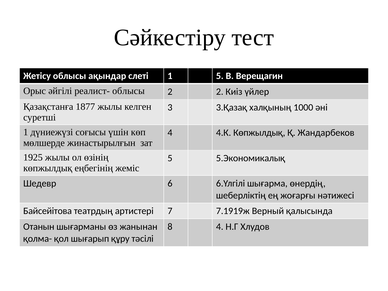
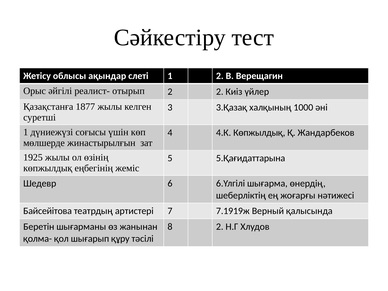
1 5: 5 -> 2 (220, 76)
реалист- облысы: облысы -> отырып (129, 91)
5.Экономикалық: 5.Экономикалық -> 5.Қағидаттарына (251, 158)
Отанын: Отанын -> Беретін (39, 227)
8 4: 4 -> 2 (220, 227)
